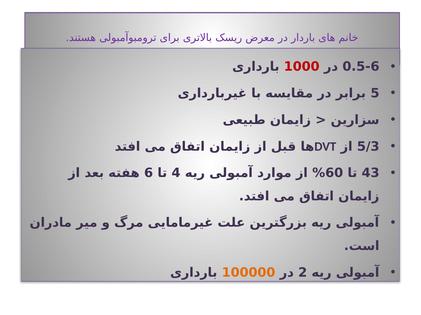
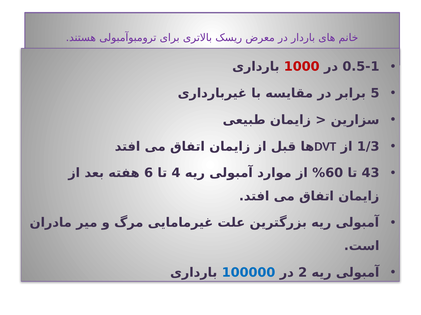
0.5-6: 0.5-6 -> 0.5-1 (361, 67)
5/3: 5/3 -> 1/3 (368, 147)
100000 colour: orange -> blue (249, 273)
